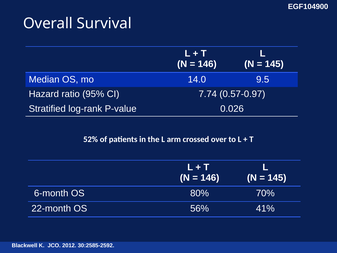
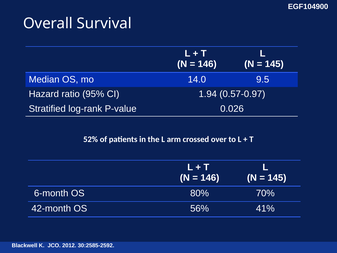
7.74: 7.74 -> 1.94 (208, 94)
22-month: 22-month -> 42-month (51, 208)
